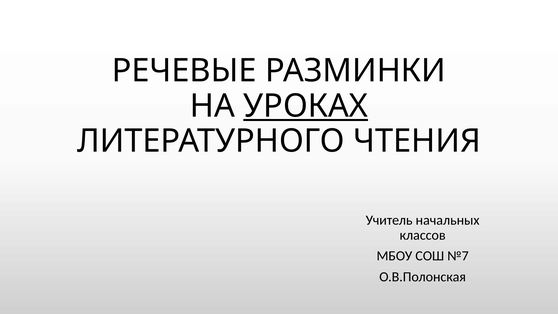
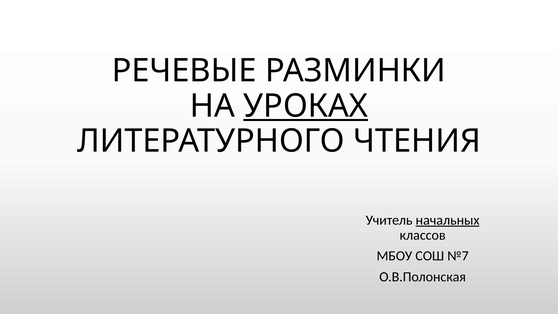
начальных underline: none -> present (448, 220)
